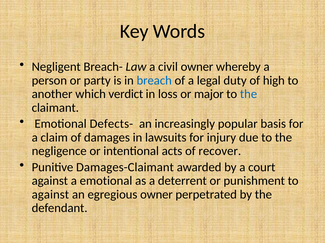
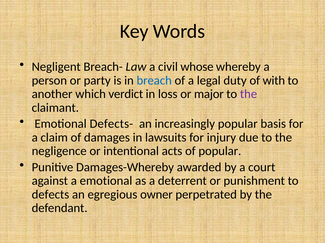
civil owner: owner -> whose (197, 67)
high: high -> with (274, 81)
the colour: blue -> purple (249, 94)
of recover: recover -> popular (220, 151)
Damages-Claimant: Damages-Claimant -> Damages-Whereby (125, 168)
against: against -> defects (50, 195)
